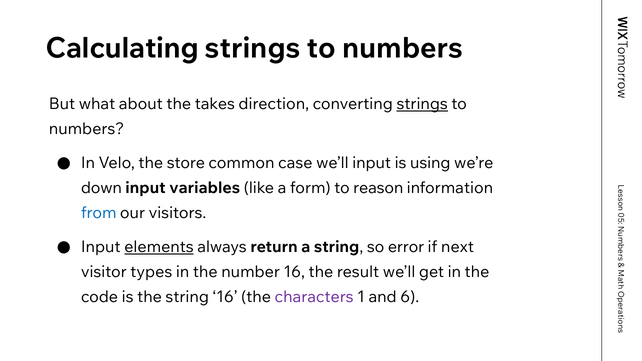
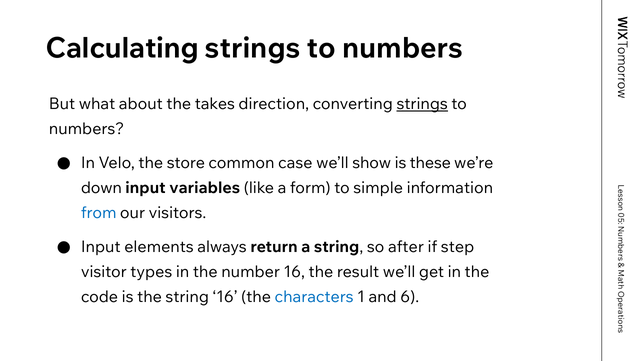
we’ll input: input -> show (372, 163)
using: using -> these (430, 163)
reason: reason -> simple (378, 188)
elements underline: present -> none (159, 247)
error: error -> after (406, 247)
next: next -> step (458, 247)
characters colour: purple -> blue (314, 297)
